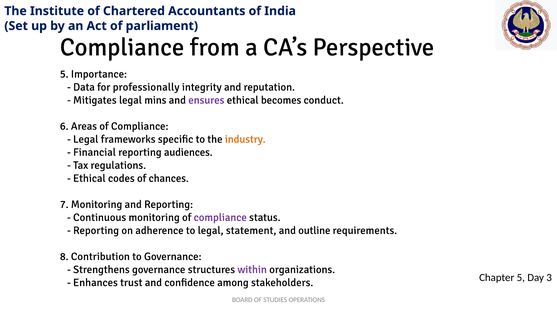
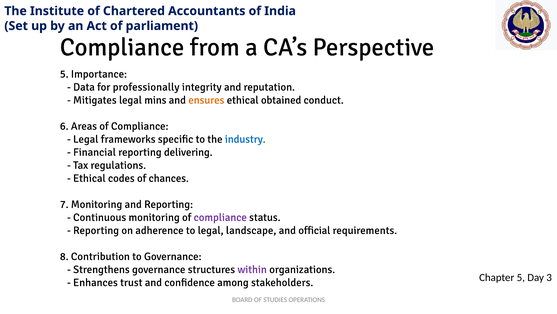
ensures colour: purple -> orange (206, 100)
becomes: becomes -> obtained (281, 100)
industry colour: orange -> blue (245, 139)
audiences: audiences -> delivering (188, 152)
statement: statement -> landscape (251, 230)
outline: outline -> official (314, 230)
